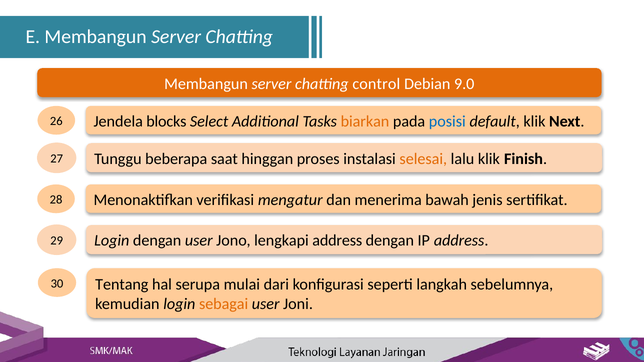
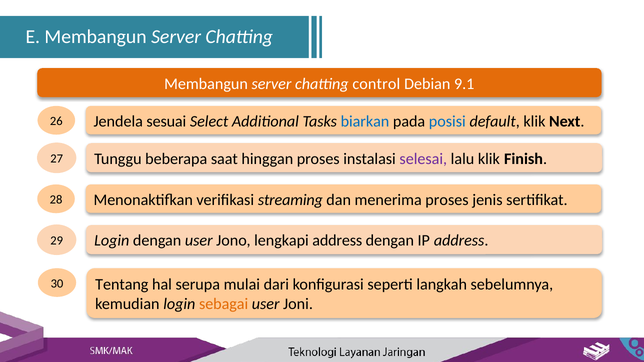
9.0: 9.0 -> 9.1 (464, 84)
blocks: blocks -> sesuai (166, 121)
biarkan colour: orange -> blue (365, 121)
selesai colour: orange -> purple (423, 159)
mengatur: mengatur -> streaming (290, 200)
menerima bawah: bawah -> proses (447, 200)
